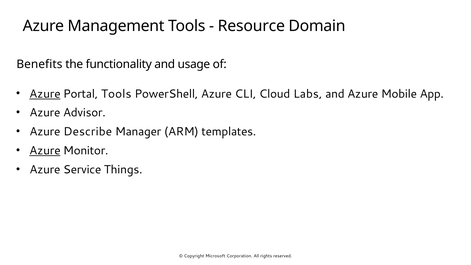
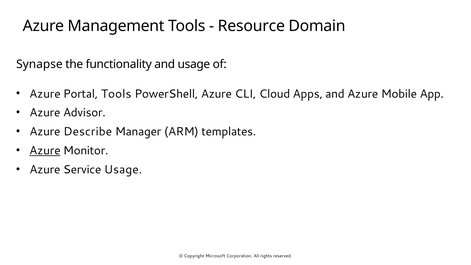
Benefits: Benefits -> Synapse (39, 64)
Azure underline: present -> none (45, 94)
Labs: Labs -> Apps (308, 94)
Service Things: Things -> Usage (123, 170)
